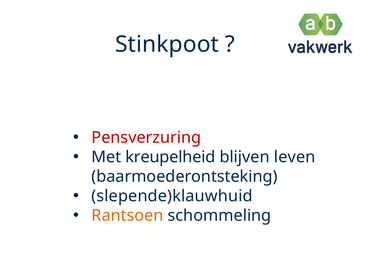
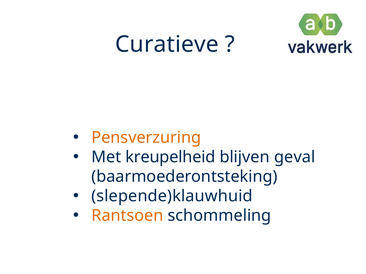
Stinkpoot: Stinkpoot -> Curatieve (167, 44)
Pensverzuring colour: red -> orange (146, 138)
leven: leven -> geval (295, 157)
